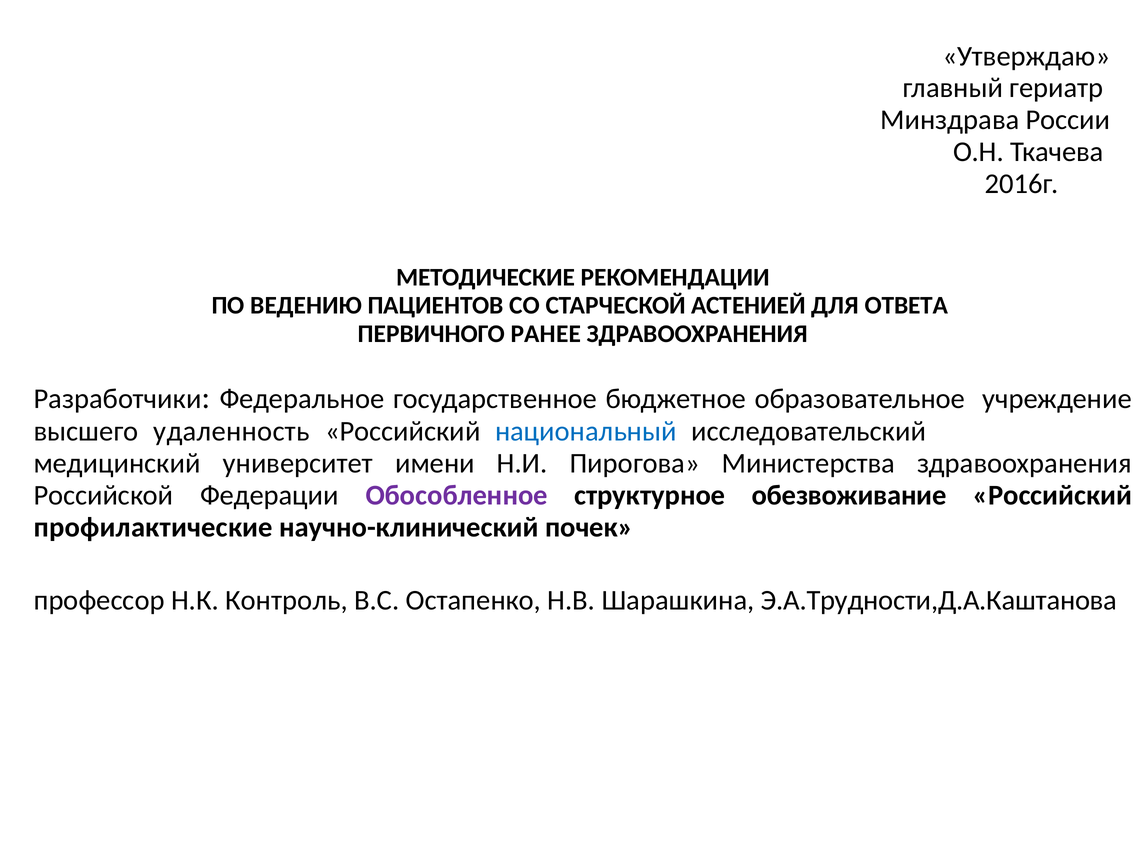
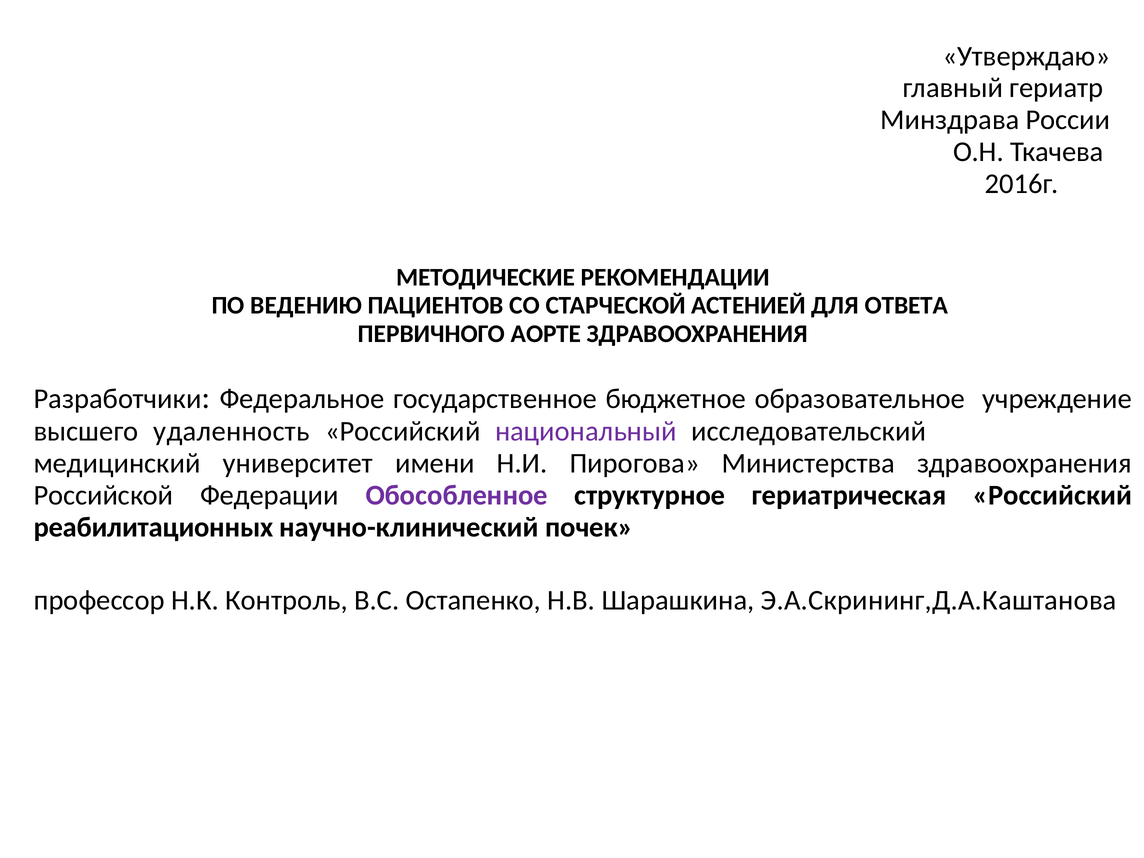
РАНЕЕ: РАНЕЕ -> АОРТЕ (546, 334)
национальный colour: blue -> purple (586, 431)
обезвоживание: обезвоживание -> гериатрическая (849, 495)
профилактические: профилактические -> реабилитационных (153, 527)
Э.А.Трудности,Д.А.Каштанова: Э.А.Трудности,Д.А.Каштанова -> Э.А.Скрининг,Д.А.Каштанова (939, 600)
